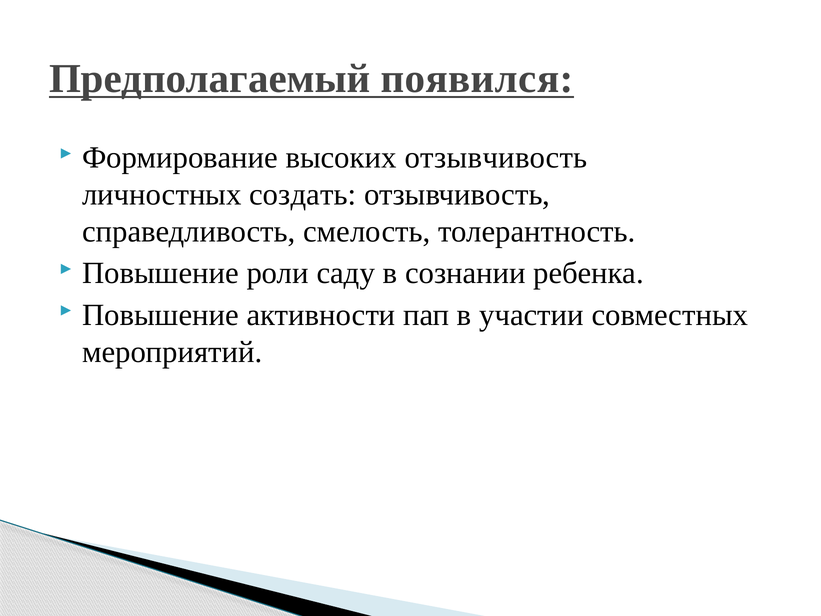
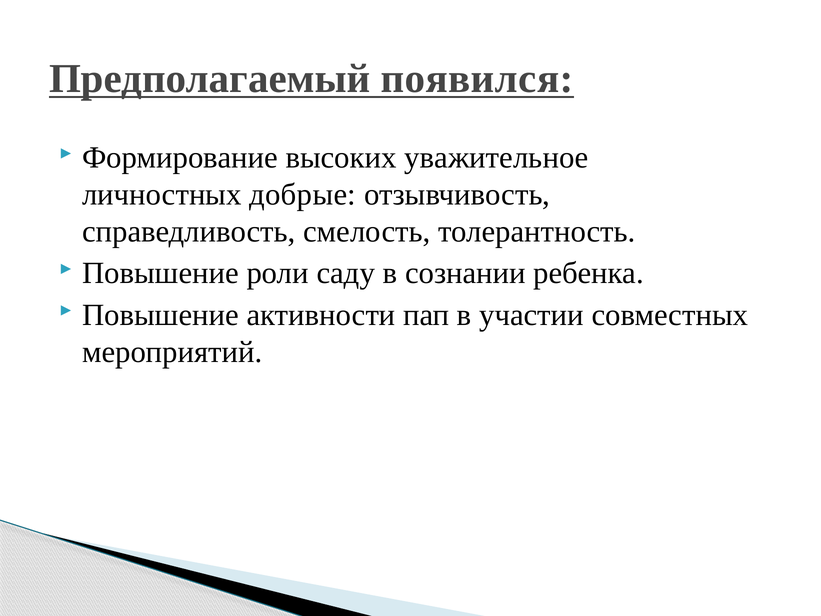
высоких отзывчивость: отзывчивость -> уважительное (496, 158)
создать: создать -> добрые (303, 195)
